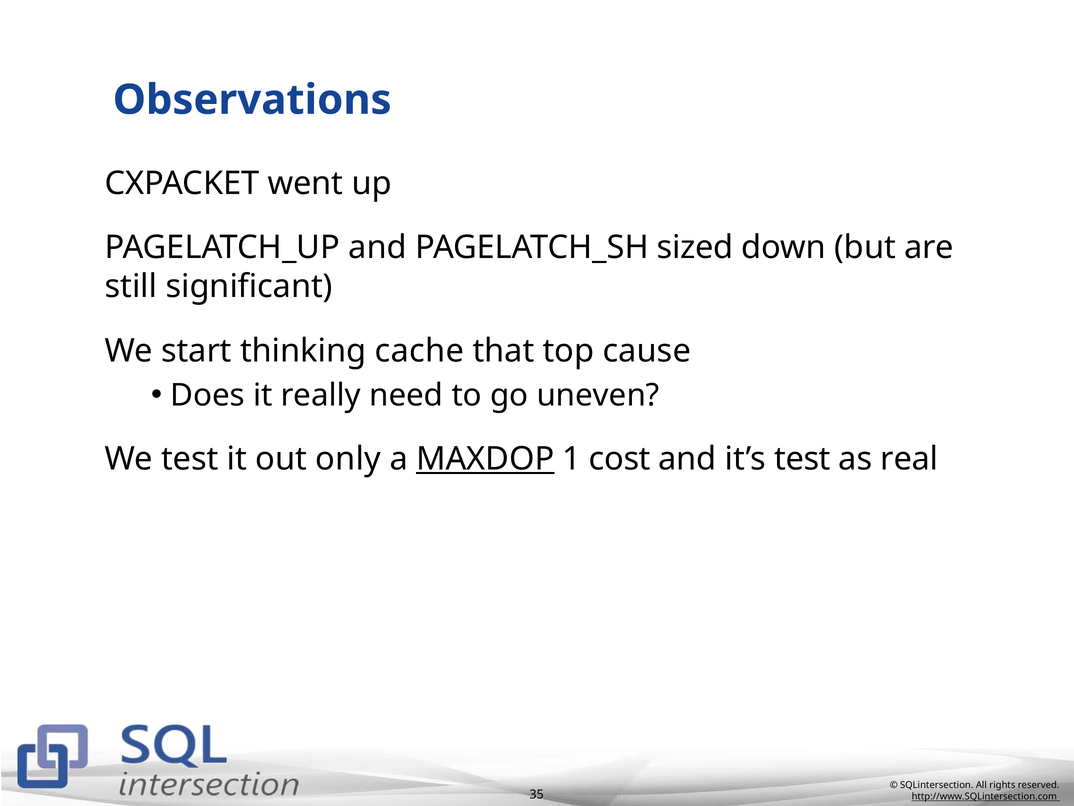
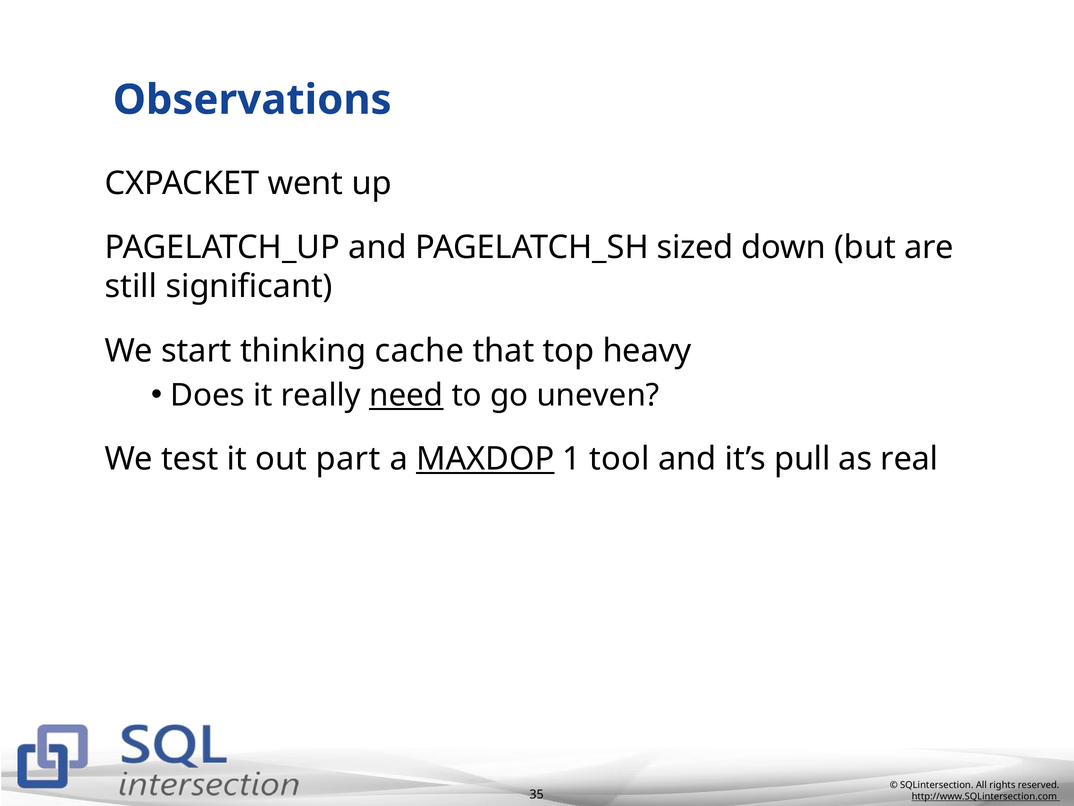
cause: cause -> heavy (647, 351)
need underline: none -> present (406, 395)
only: only -> part (348, 459)
cost: cost -> tool (620, 459)
it’s test: test -> pull (802, 459)
